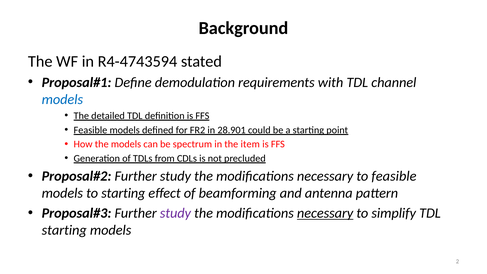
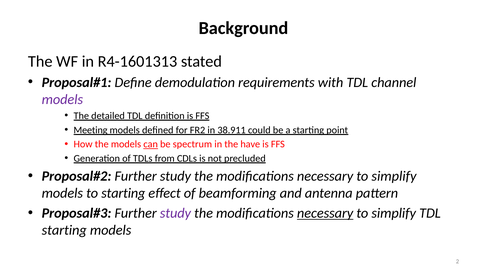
R4-4743594: R4-4743594 -> R4-1601313 (137, 61)
models colour: blue -> purple (62, 99)
Feasible: Feasible -> Meeting (91, 130)
28.901: 28.901 -> 38.911 (232, 130)
can underline: none -> present (151, 144)
item: item -> have (250, 144)
feasible: feasible -> simplify (394, 176)
